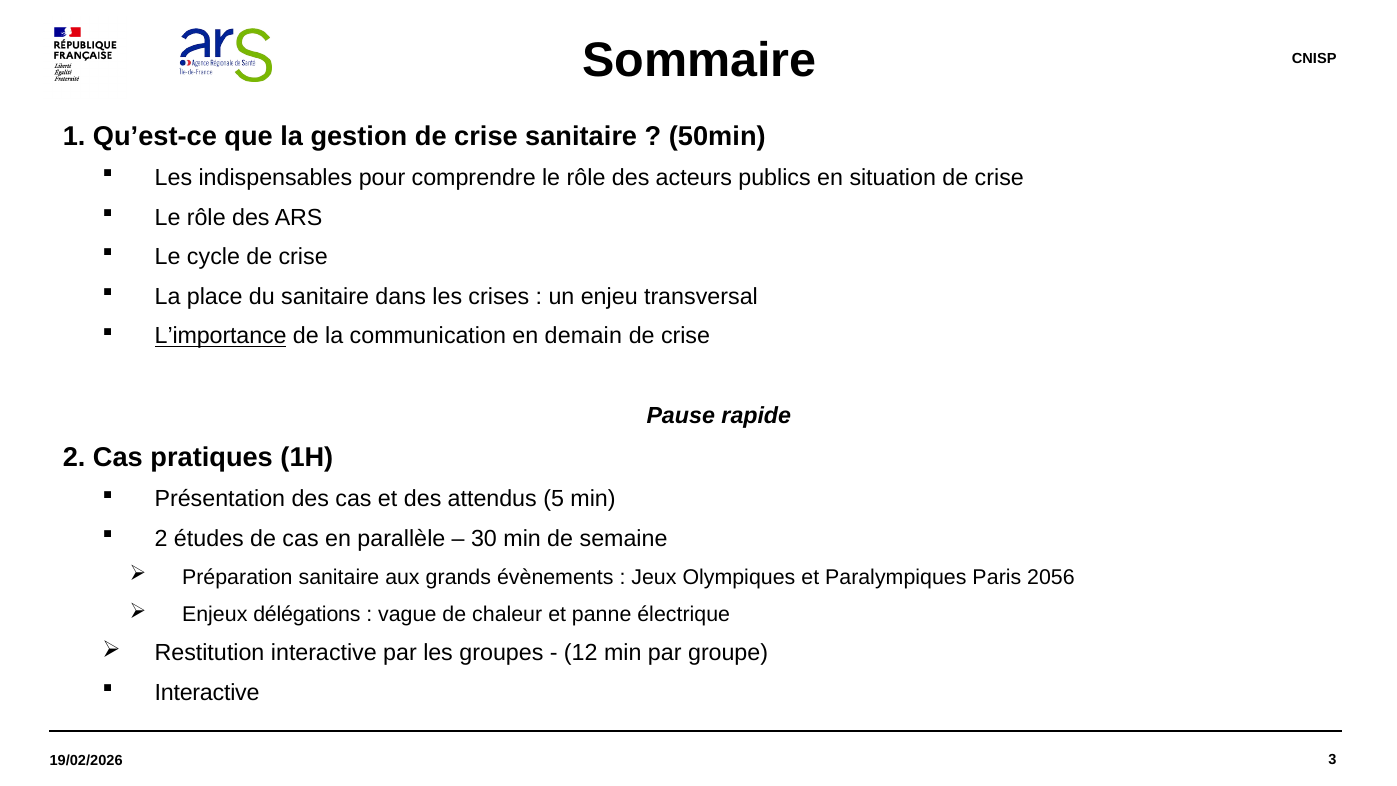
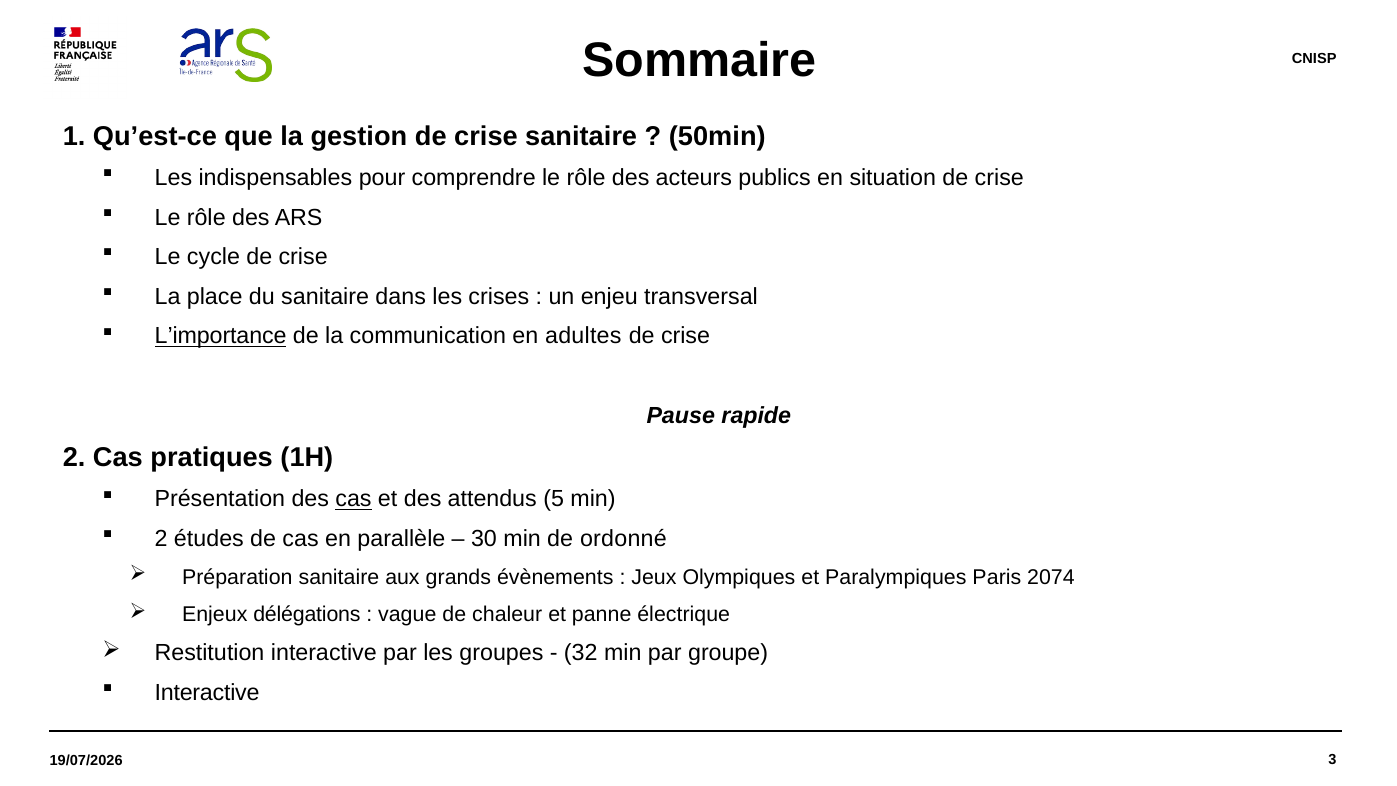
demain: demain -> adultes (583, 336)
cas underline: none -> present (354, 499)
semaine: semaine -> ordonné (623, 539)
2056: 2056 -> 2074 (1051, 577)
12: 12 -> 32 (581, 653)
19/02/2026: 19/02/2026 -> 19/07/2026 (86, 760)
